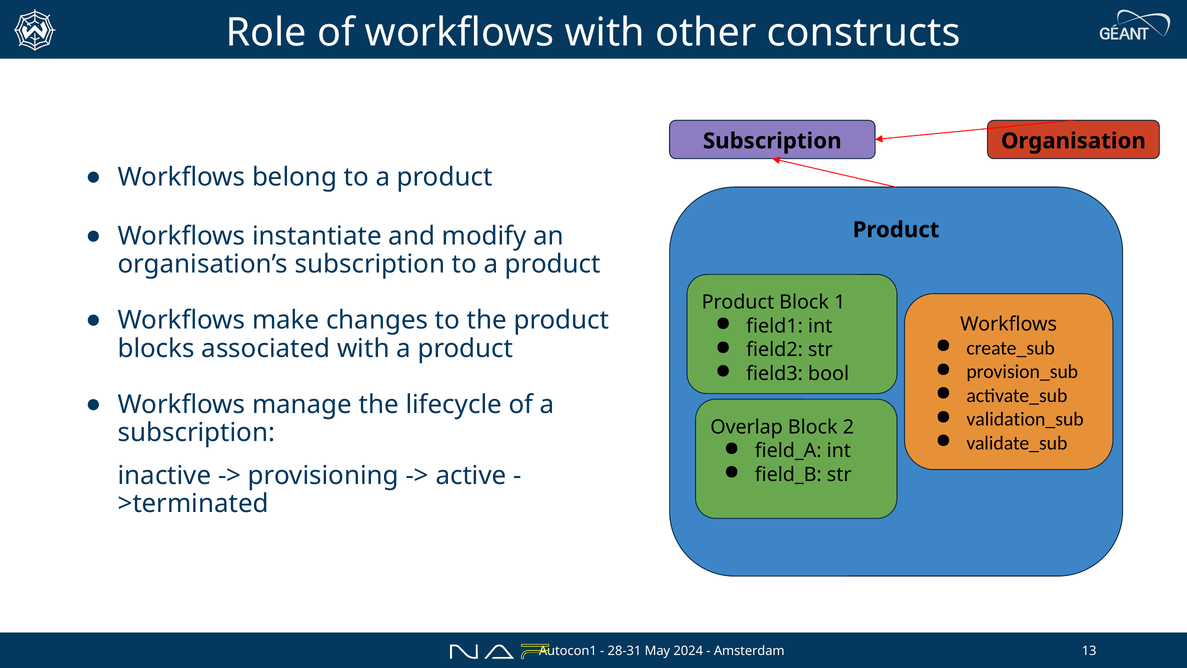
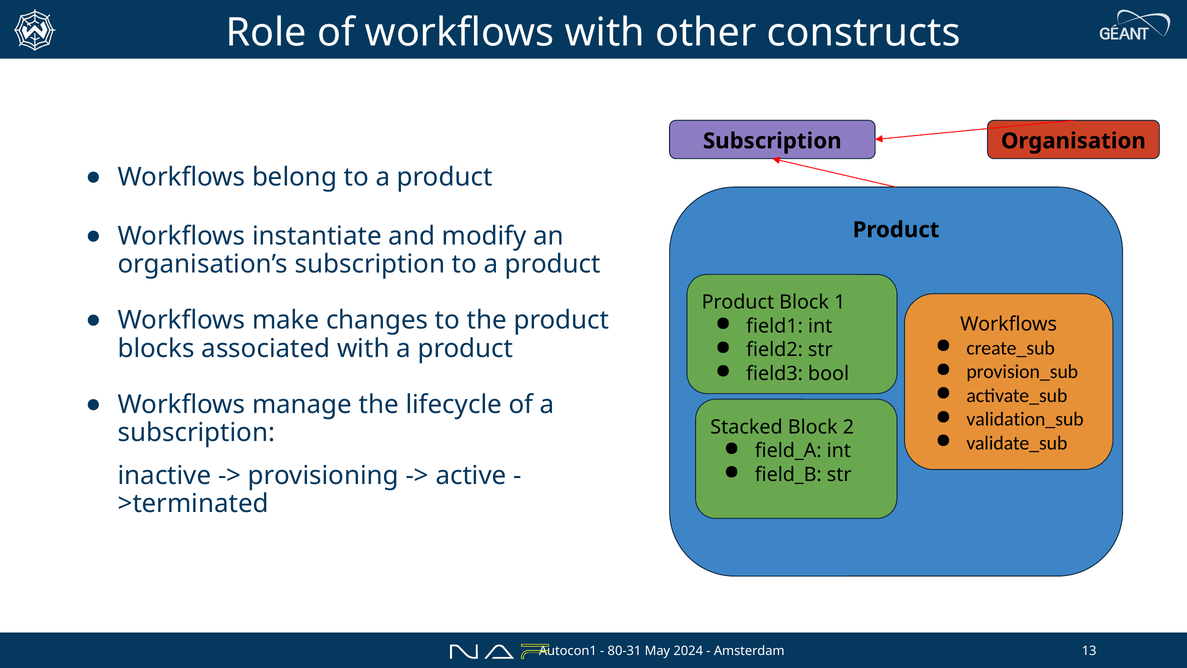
Overlap: Overlap -> Stacked (747, 427)
28-31: 28-31 -> 80-31 (624, 651)
